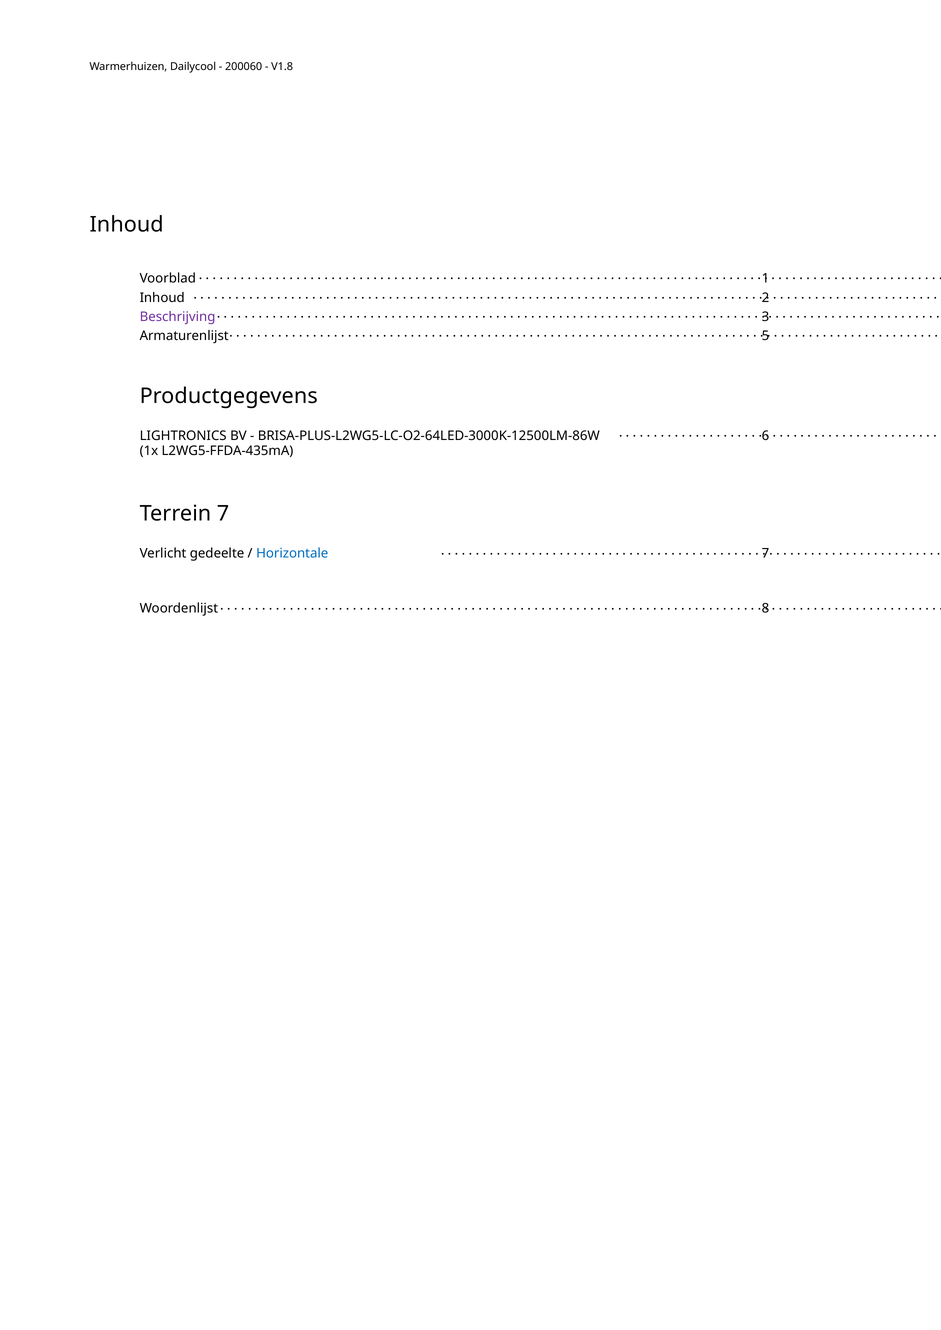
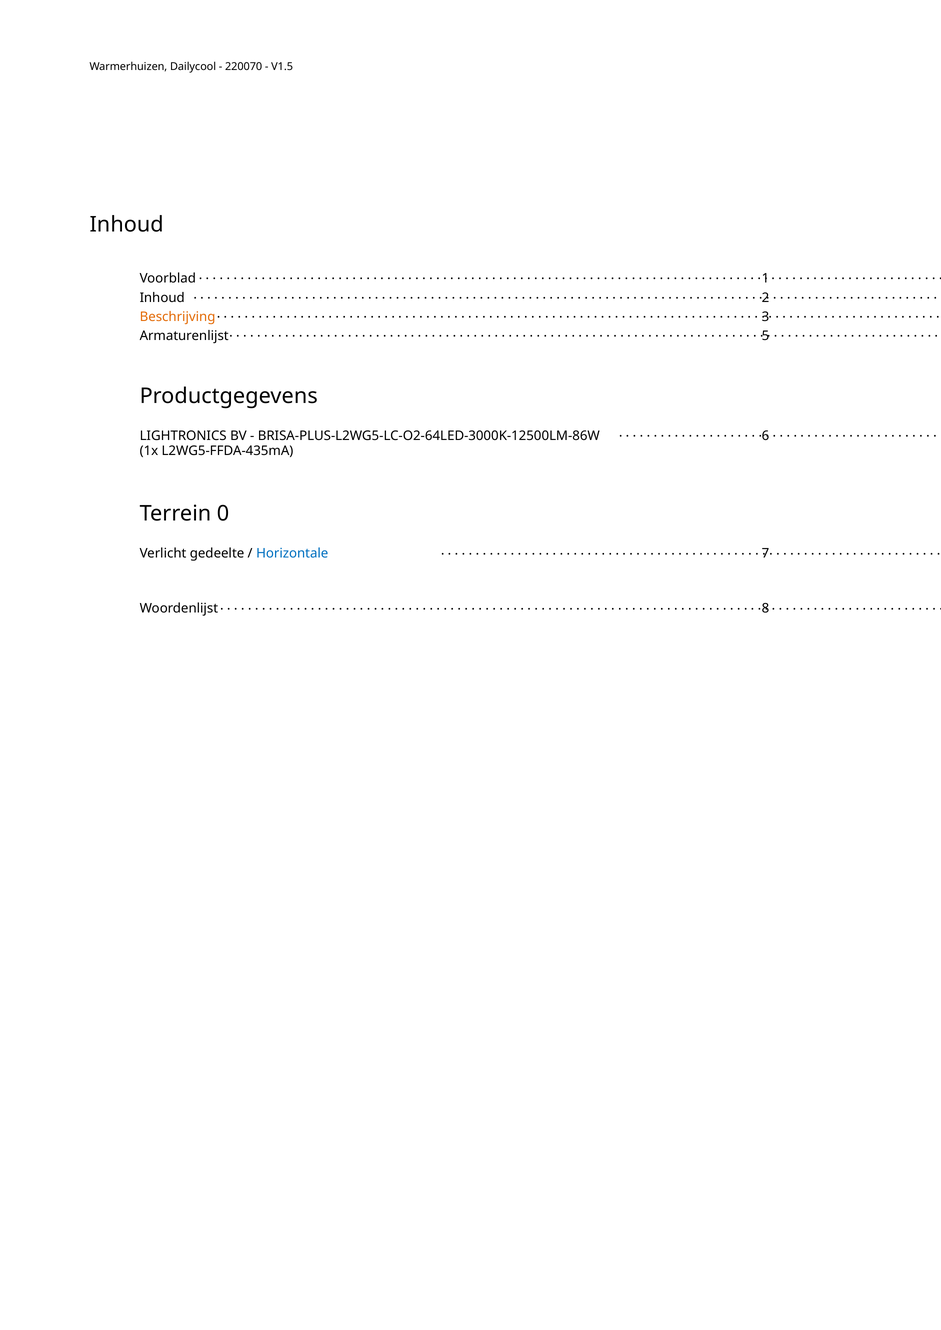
200060: 200060 -> 220070 (244, 67)
V1.8: V1.8 -> V1.5 (282, 67)
Beschrijving colour: purple -> orange (178, 317)
Terrein 7: 7 -> 0 (223, 514)
